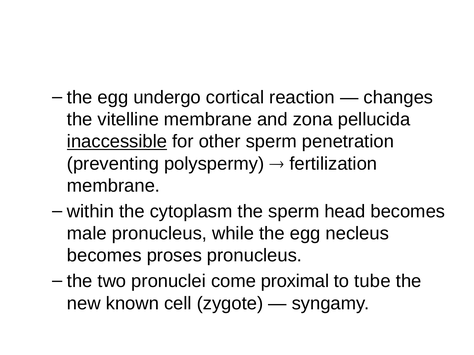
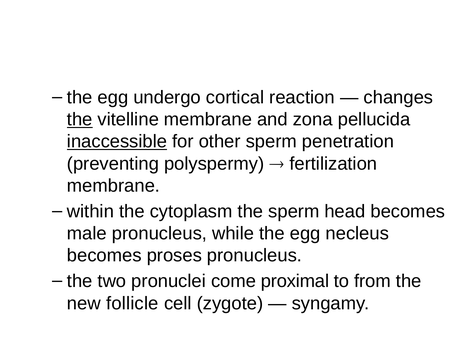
the underline: none -> present (80, 120)
tube: tube -> from (373, 282)
known: known -> follicle (132, 304)
